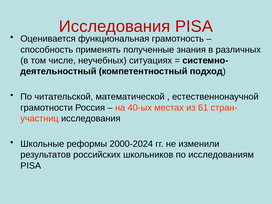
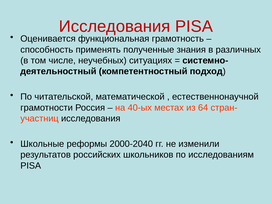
61: 61 -> 64 (203, 108)
2000-2024: 2000-2024 -> 2000-2040 (131, 144)
